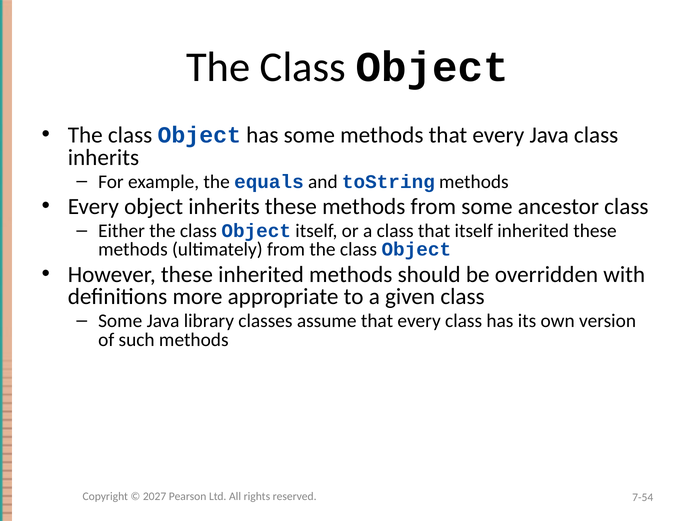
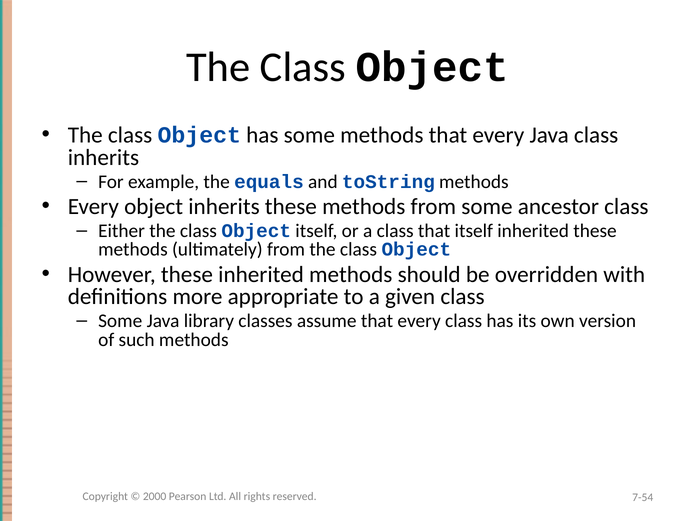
2027: 2027 -> 2000 (155, 497)
